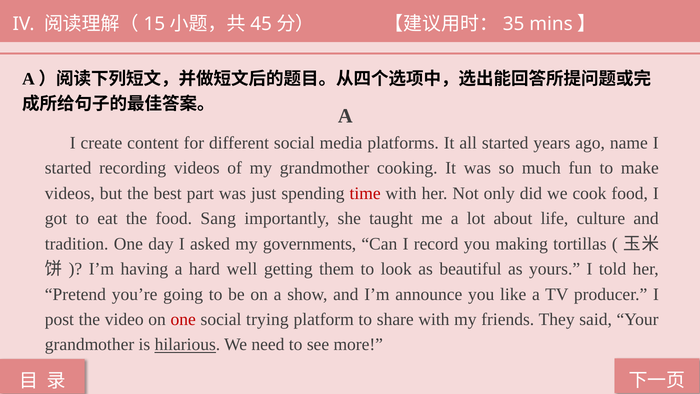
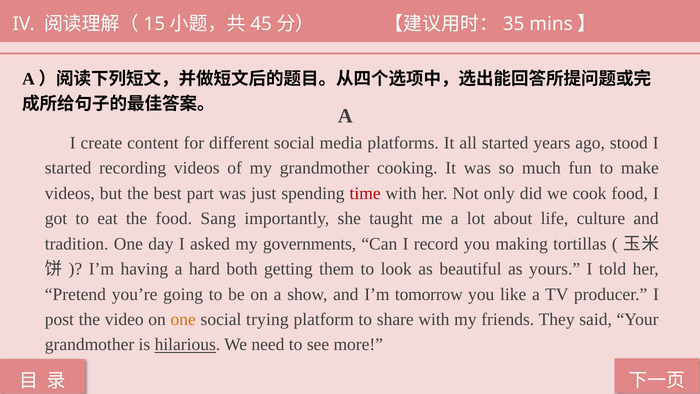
name: name -> stood (629, 143)
well: well -> both (242, 269)
announce: announce -> tomorrow (429, 294)
one colour: red -> orange (183, 319)
